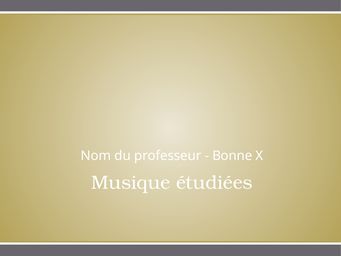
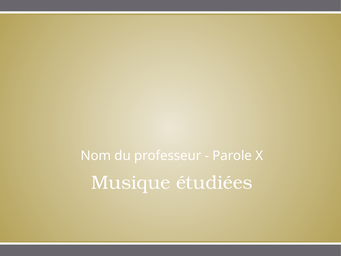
Bonne: Bonne -> Parole (232, 156)
